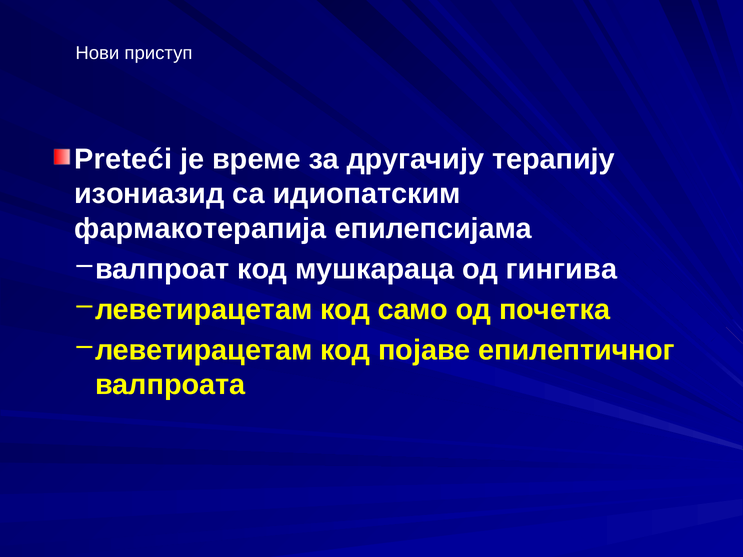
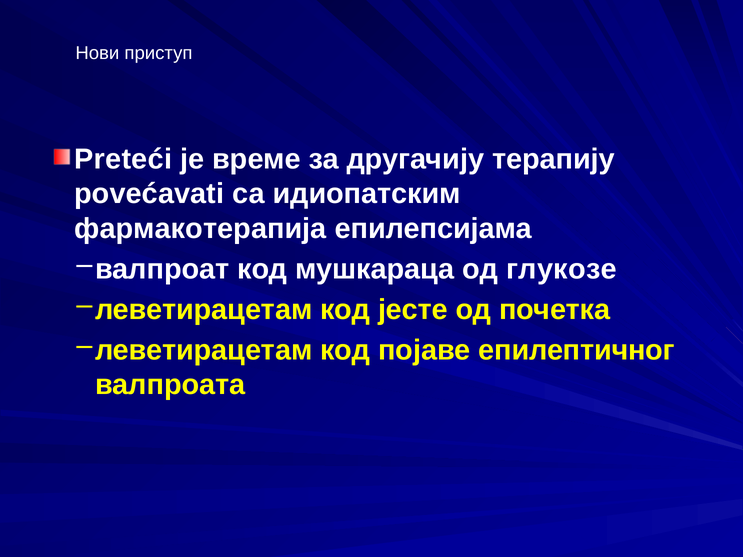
изониазид: изониазид -> povećavati (149, 194)
гингива: гингива -> глукозе (561, 269)
само: само -> јесте (413, 310)
